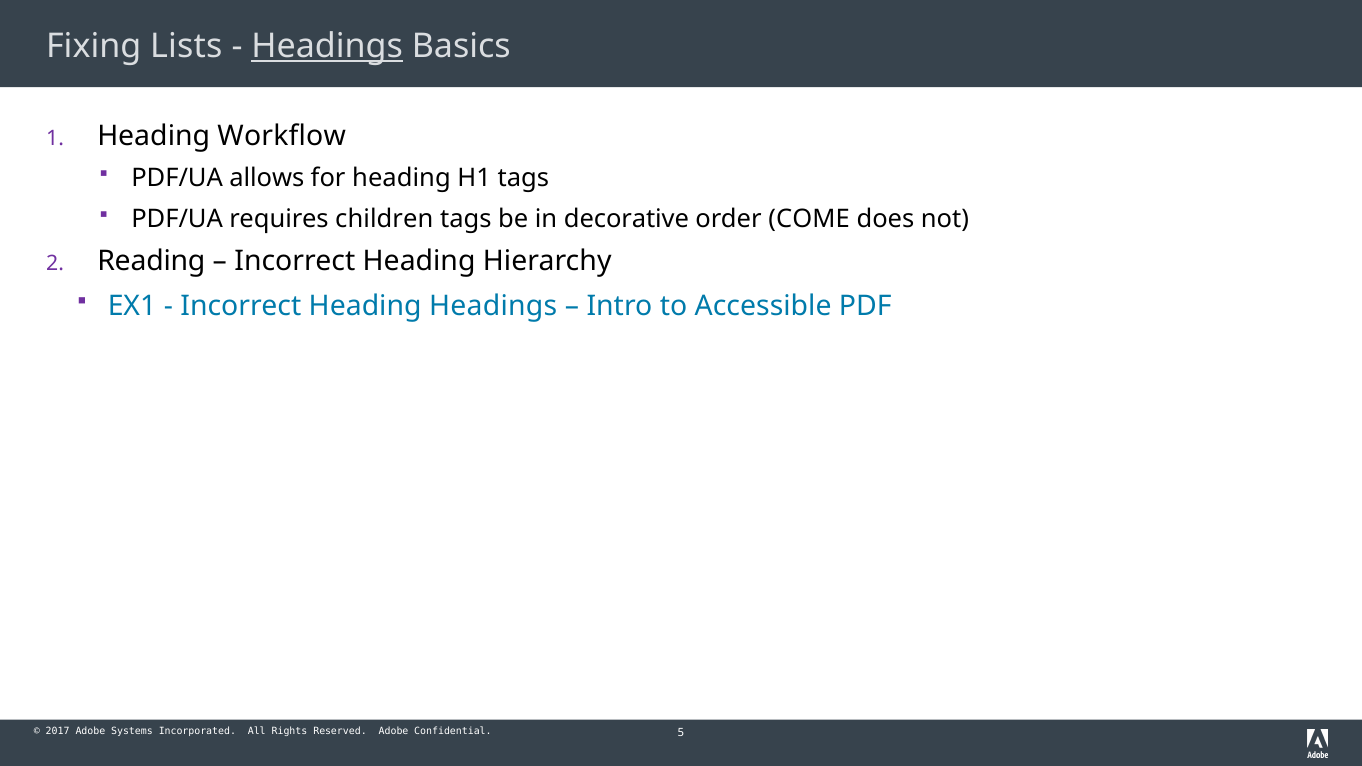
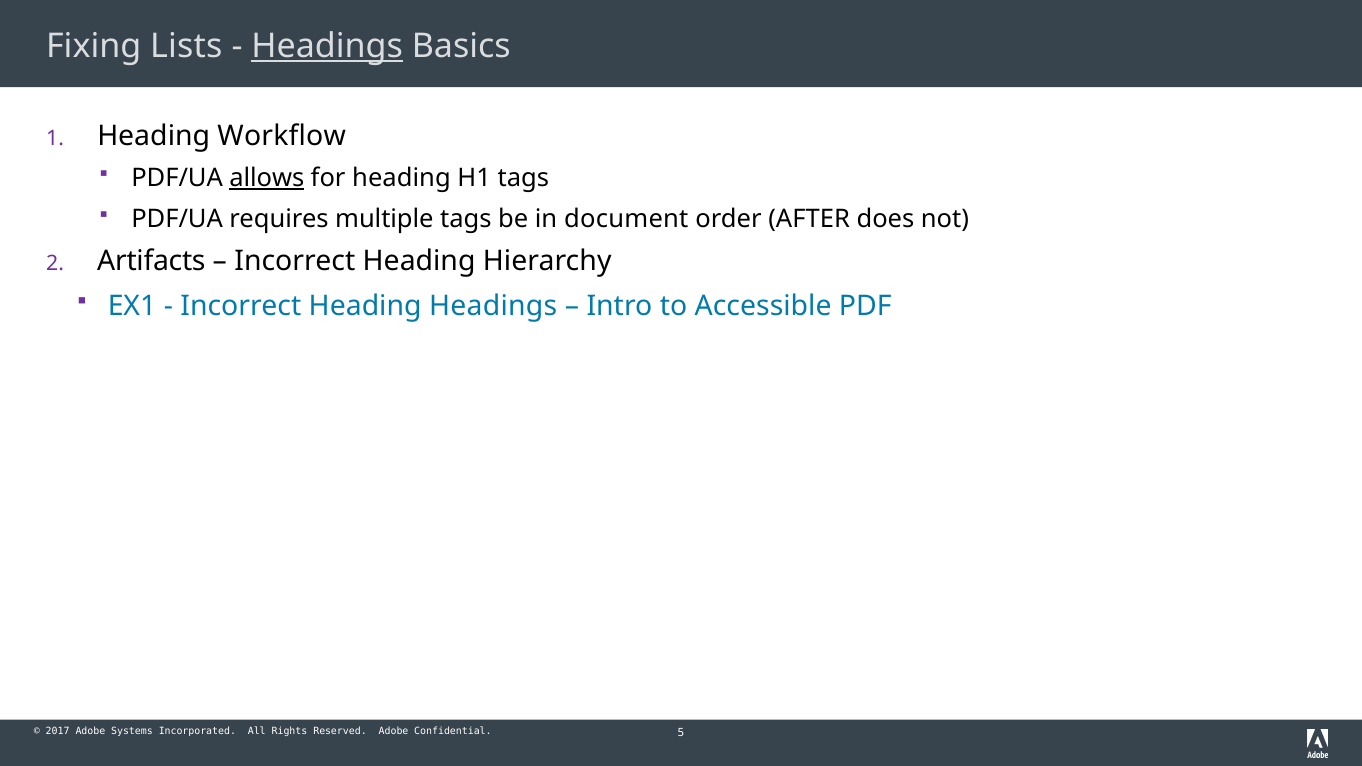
allows underline: none -> present (267, 178)
children: children -> multiple (384, 219)
decorative: decorative -> document (626, 219)
COME: COME -> AFTER (809, 219)
Reading: Reading -> Artifacts (151, 262)
